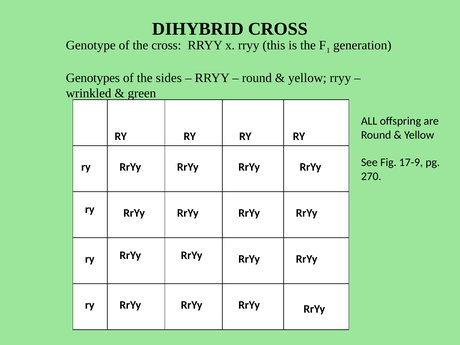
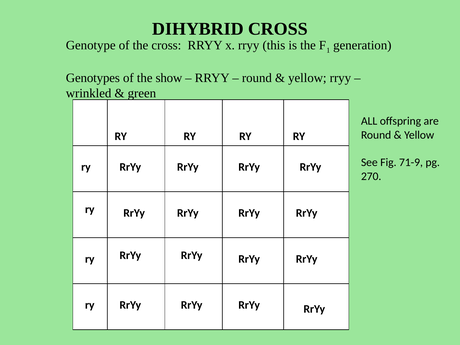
sides: sides -> show (169, 78)
17-9: 17-9 -> 71-9 (411, 163)
